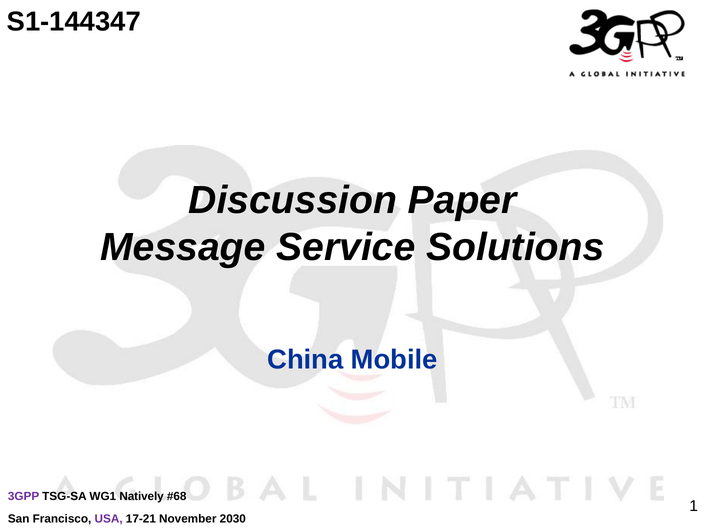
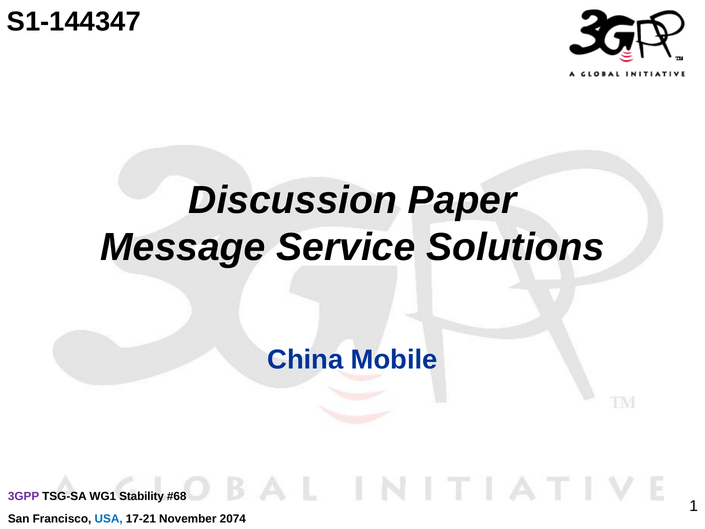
Natively: Natively -> Stability (142, 496)
USA colour: purple -> blue (109, 519)
2030: 2030 -> 2074 (233, 519)
